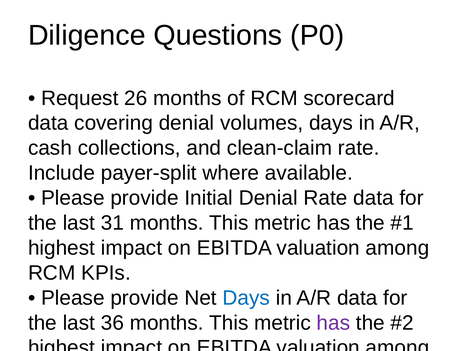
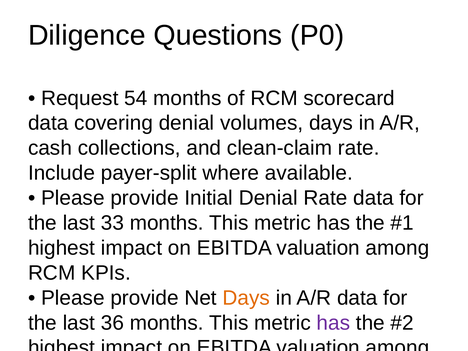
26: 26 -> 54 (136, 98)
31: 31 -> 33 (112, 223)
Days colour: blue -> orange (246, 298)
